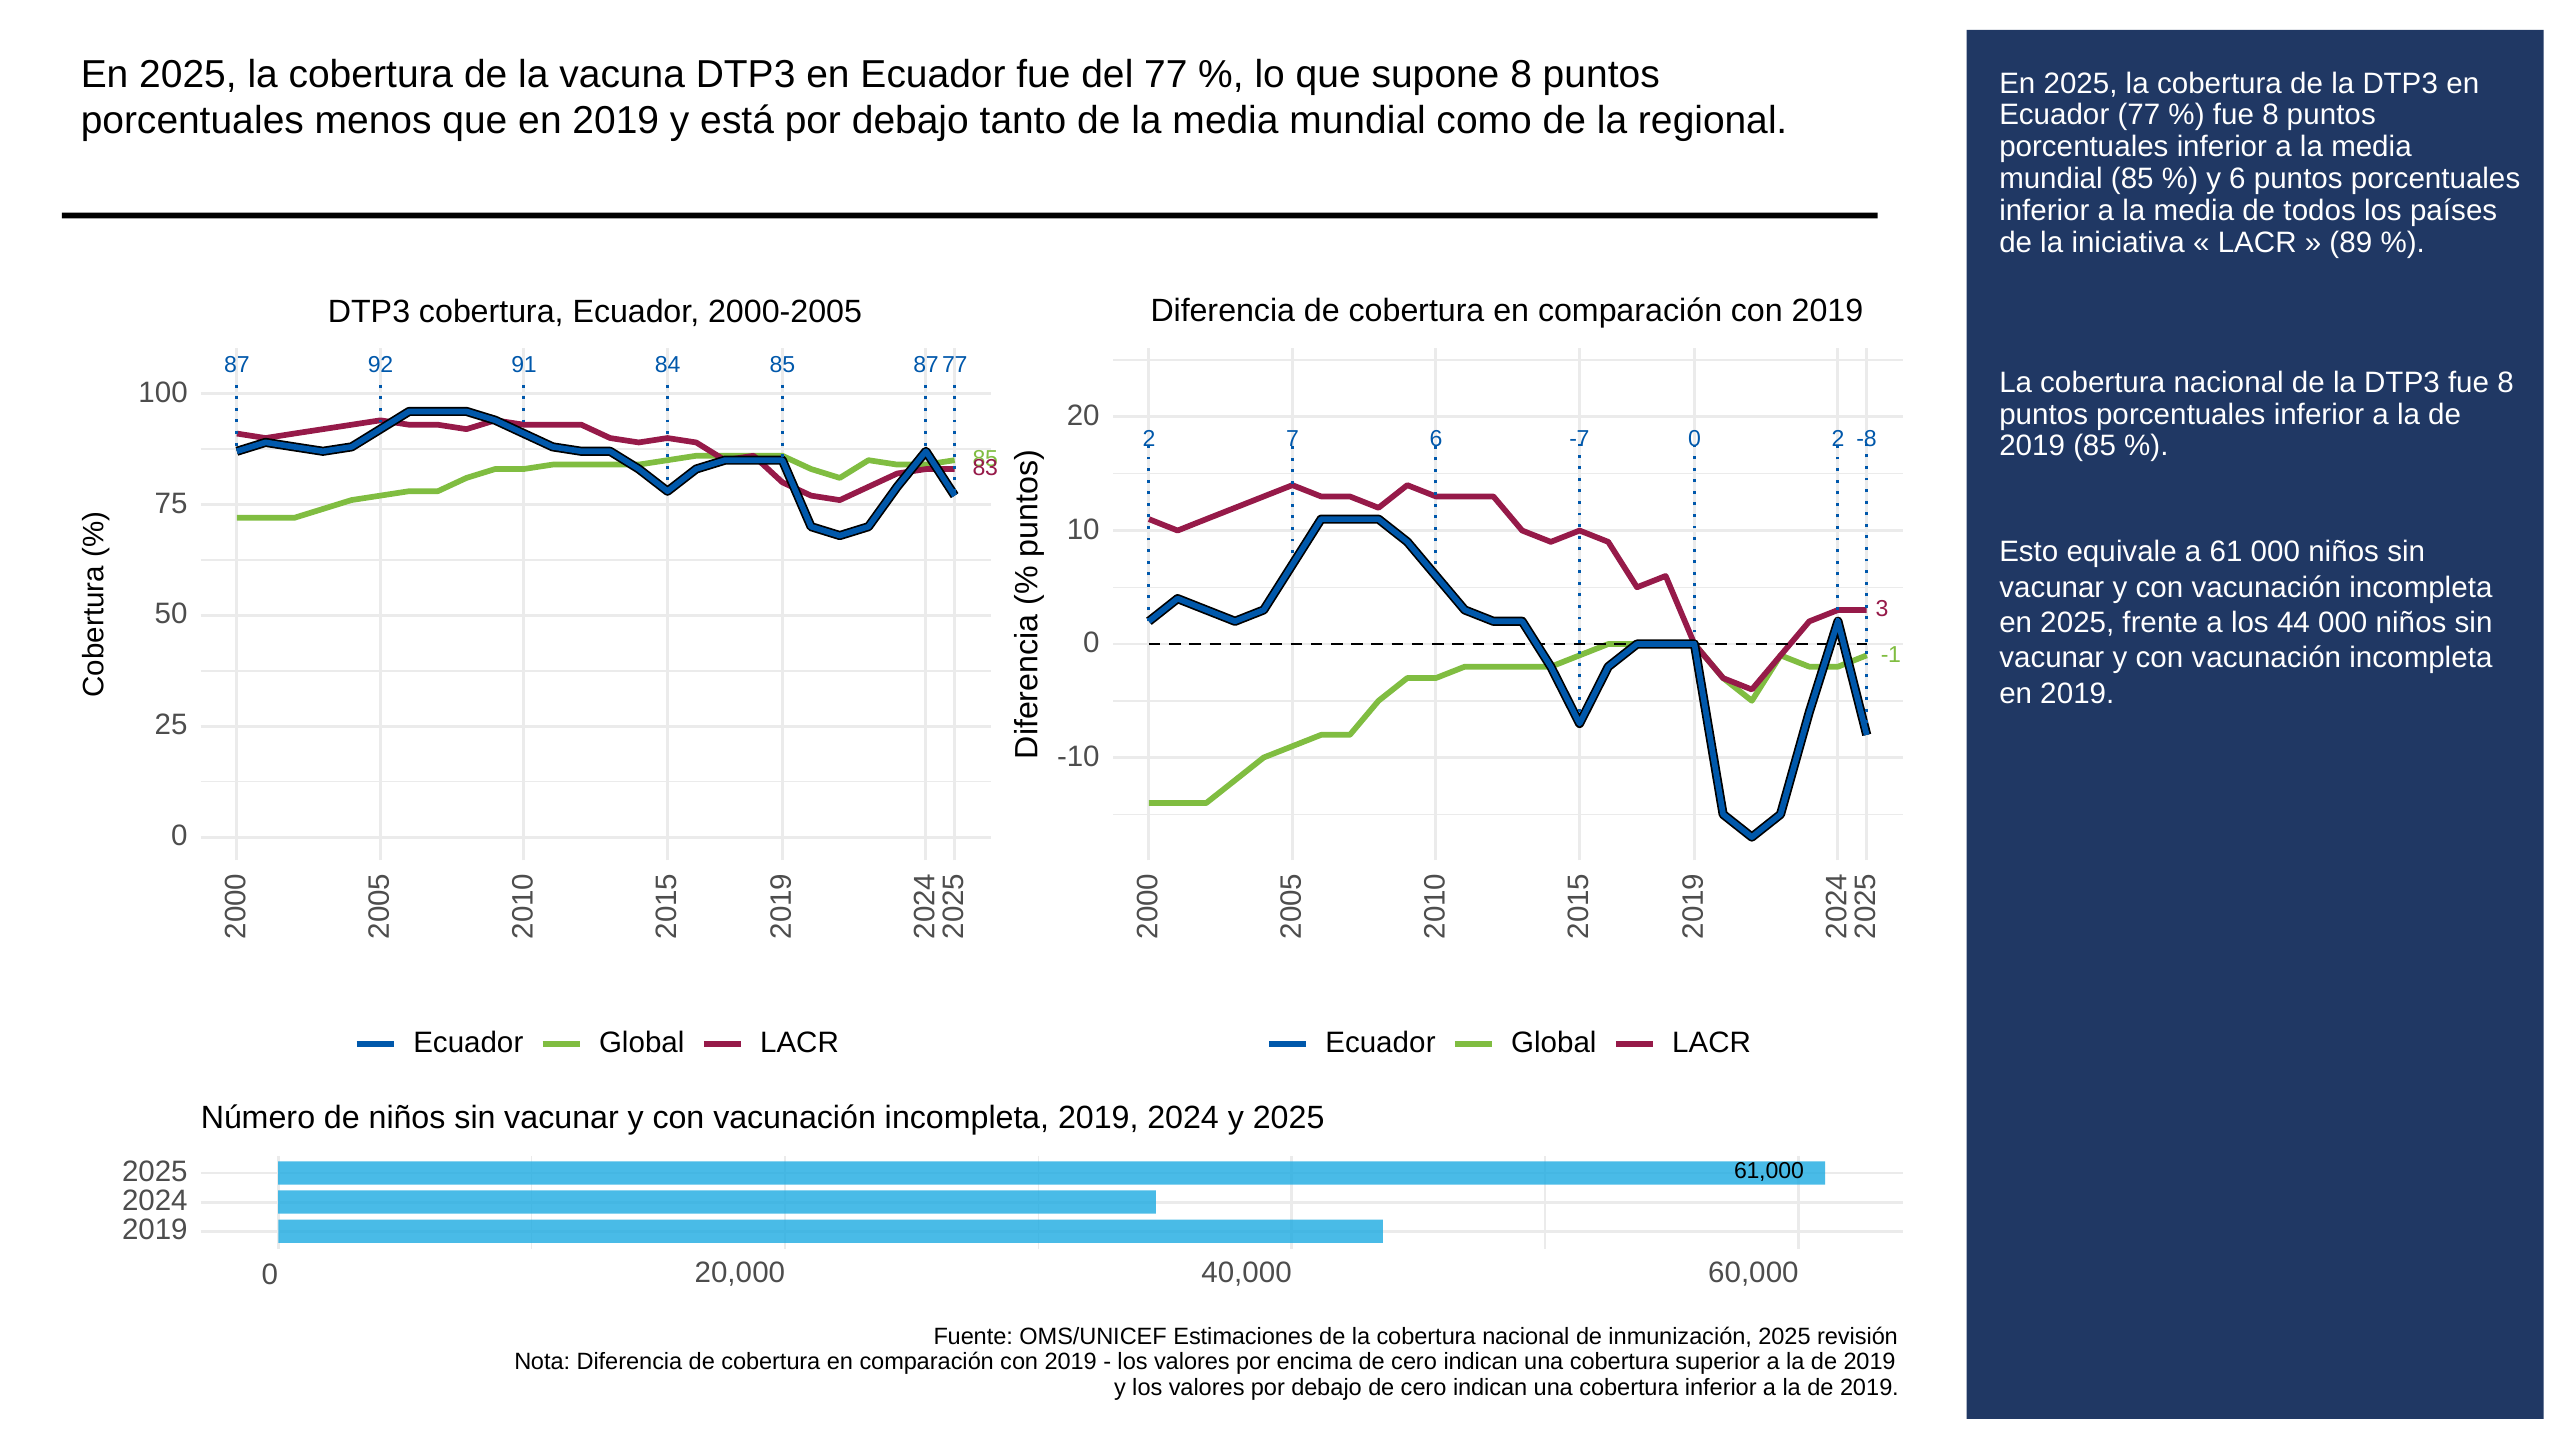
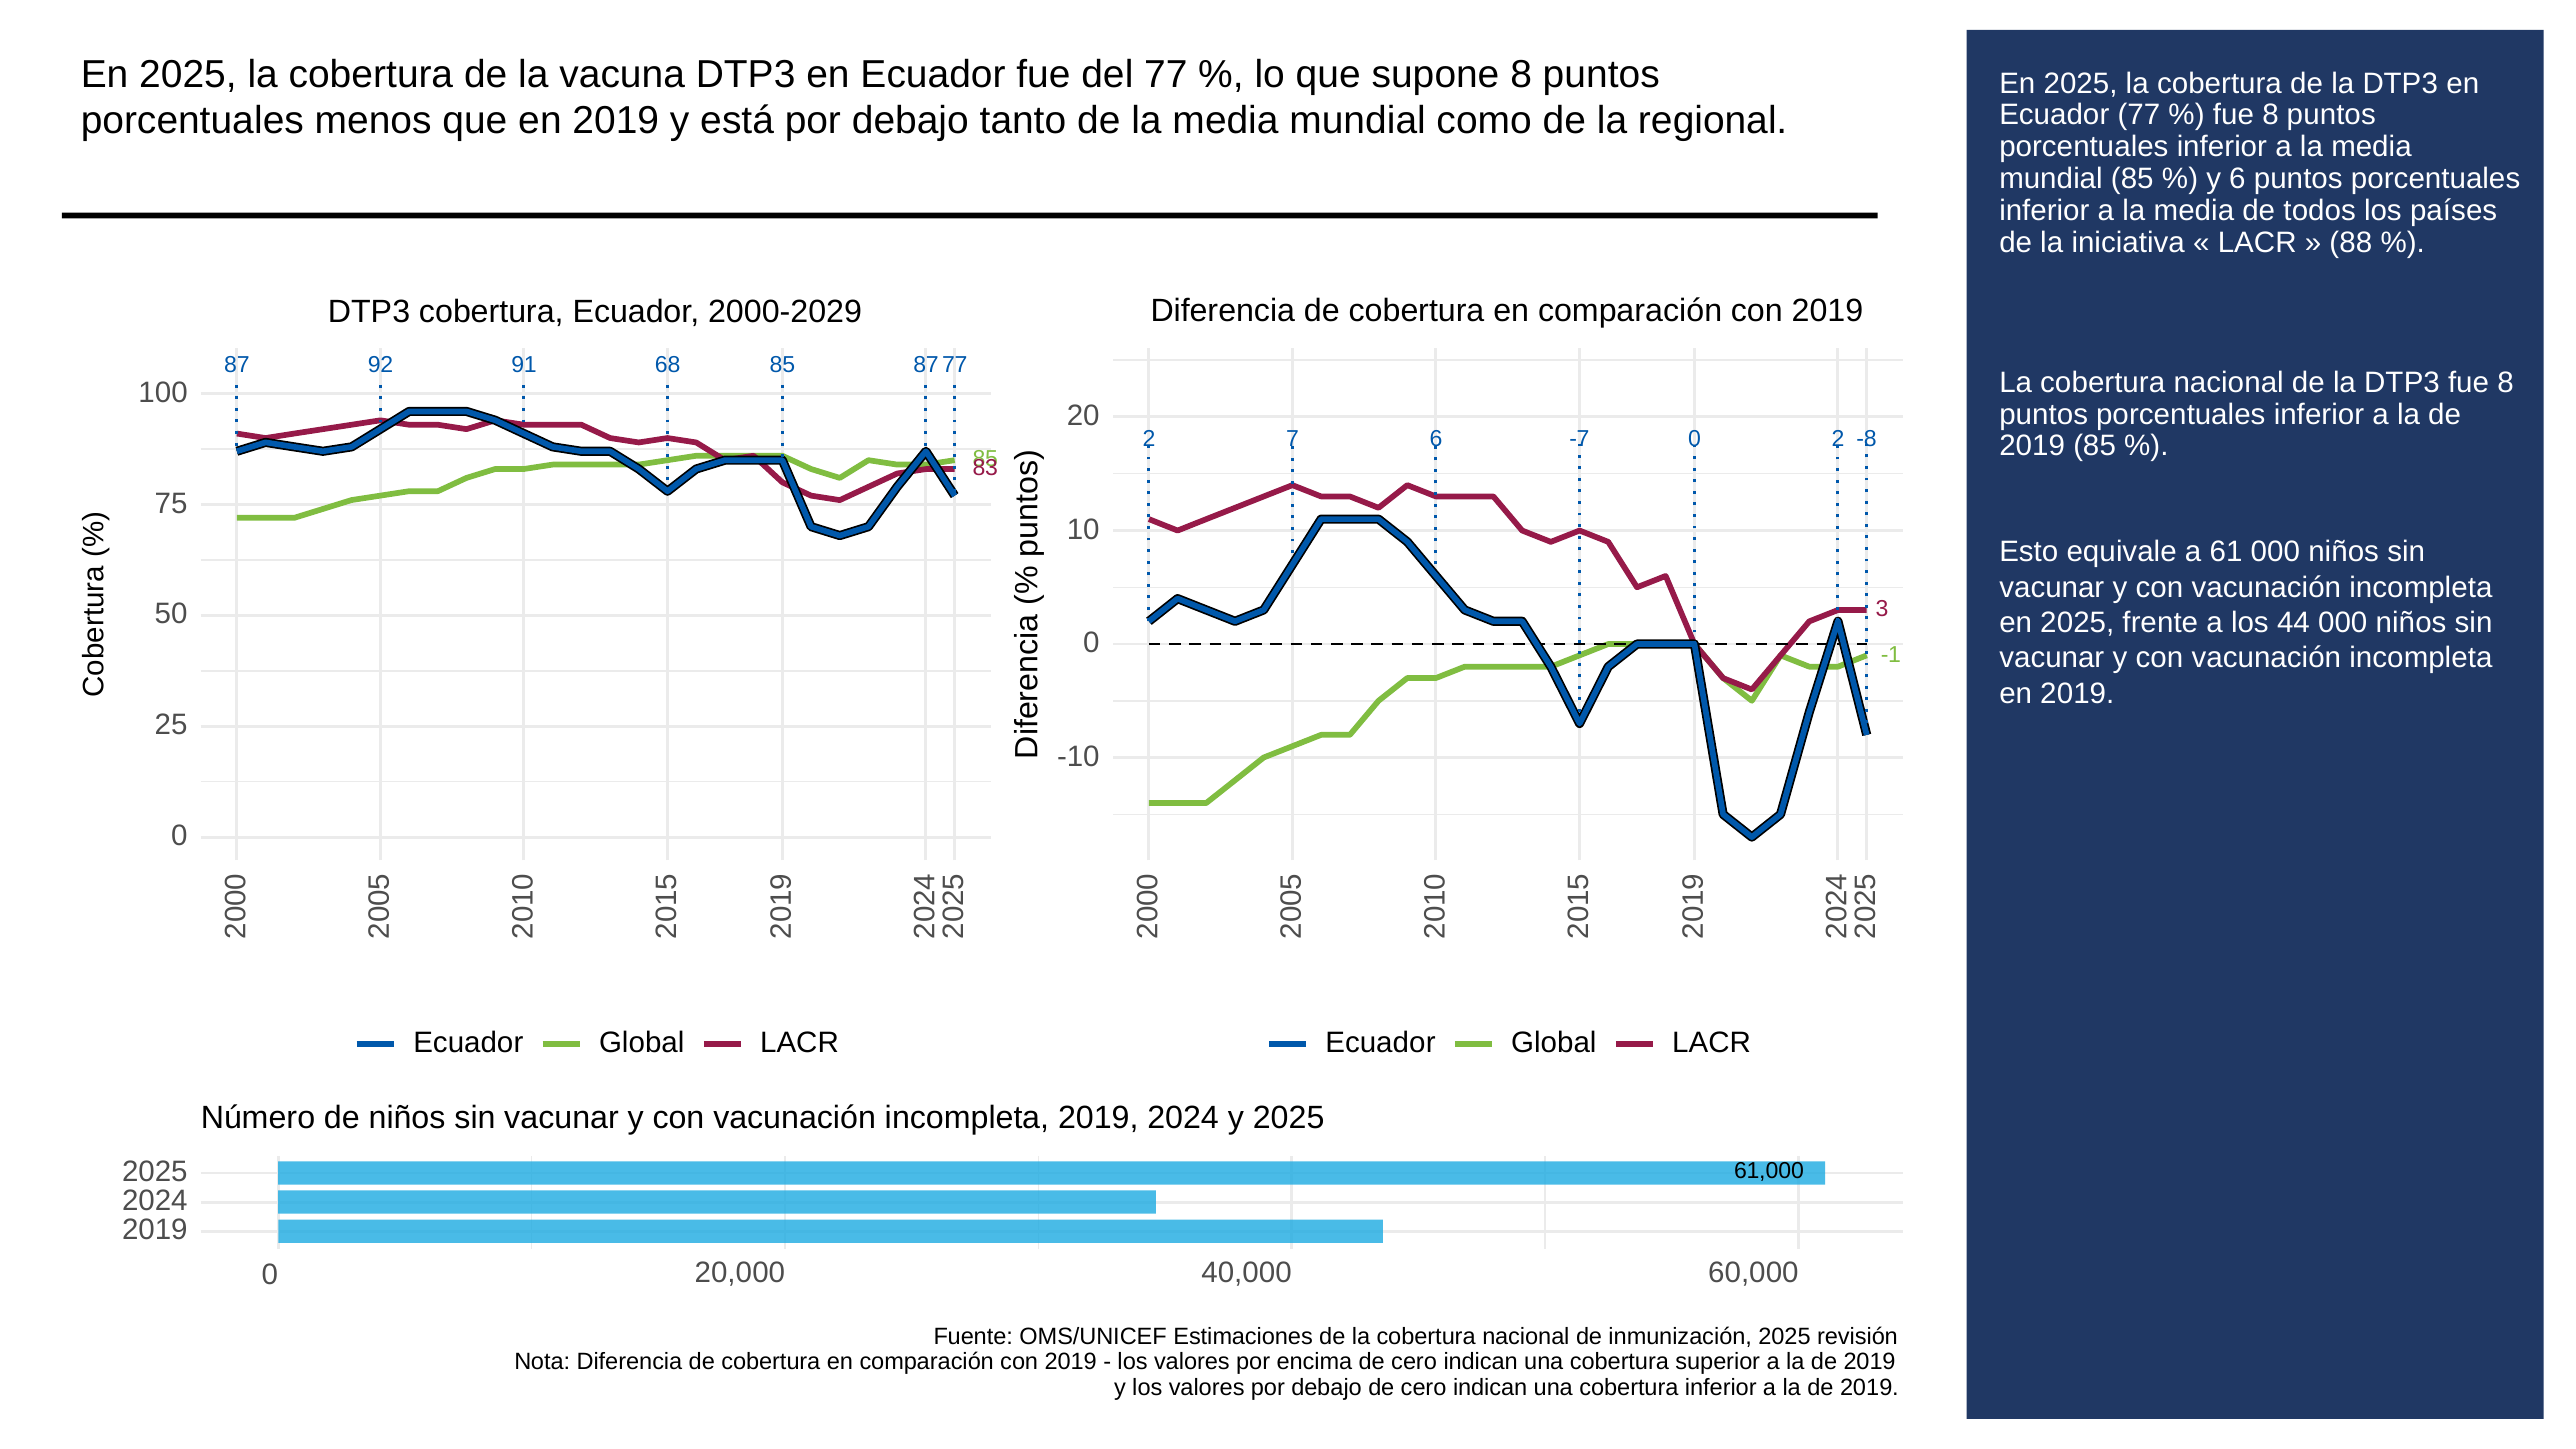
89: 89 -> 88 (2351, 243)
2000-2005: 2000-2005 -> 2000-2029 (785, 312)
84: 84 -> 68 (668, 365)
